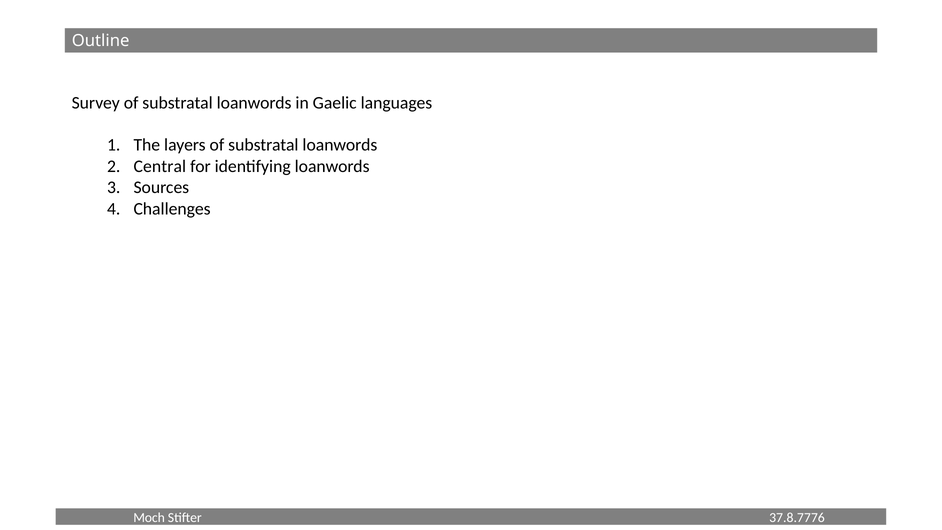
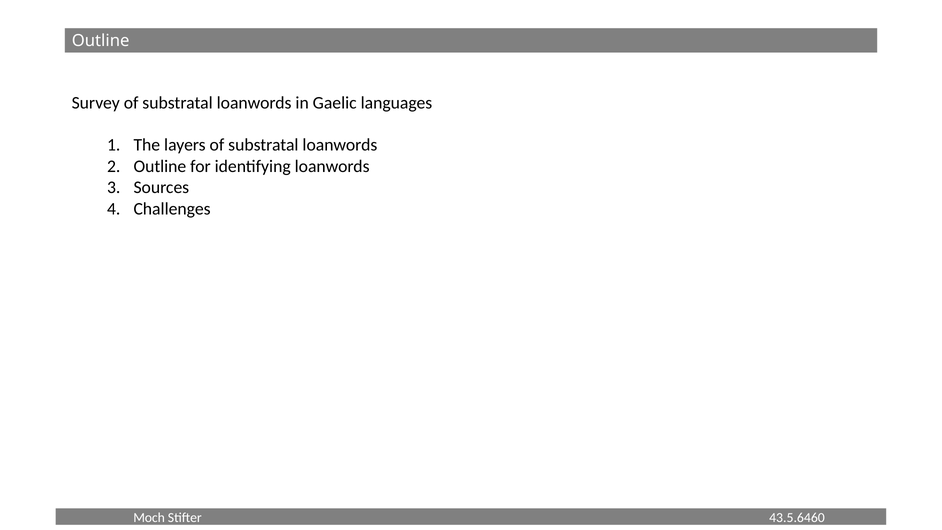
Central: Central -> Outline (160, 166)
37.8.7776: 37.8.7776 -> 43.5.6460 (797, 517)
